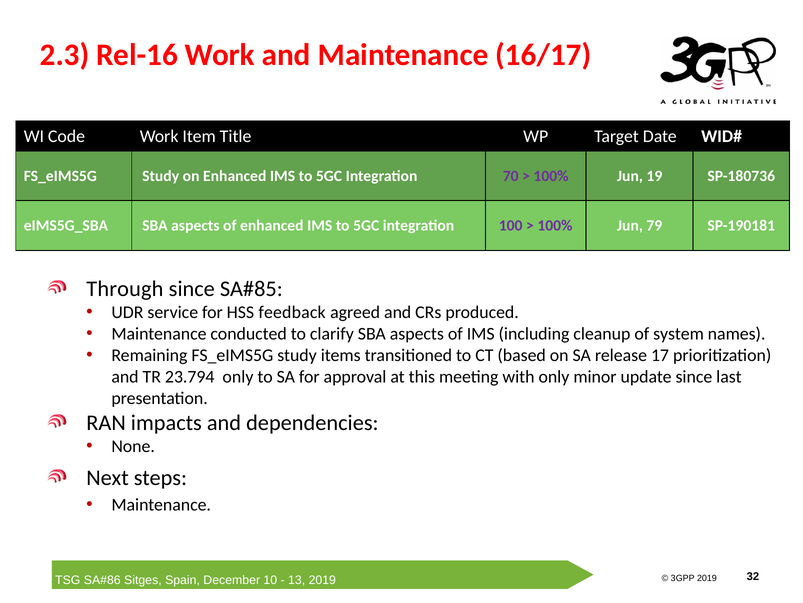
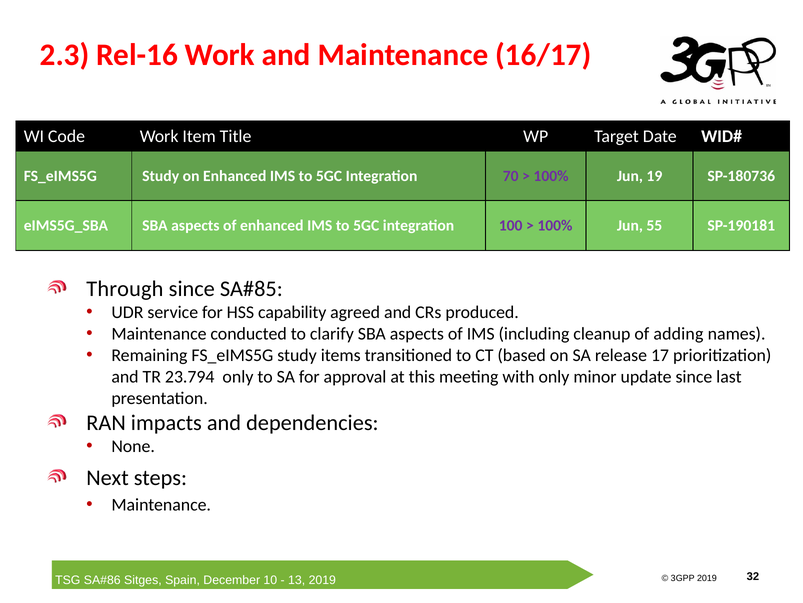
79: 79 -> 55 (654, 225)
feedback: feedback -> capability (292, 312)
system: system -> adding (678, 334)
